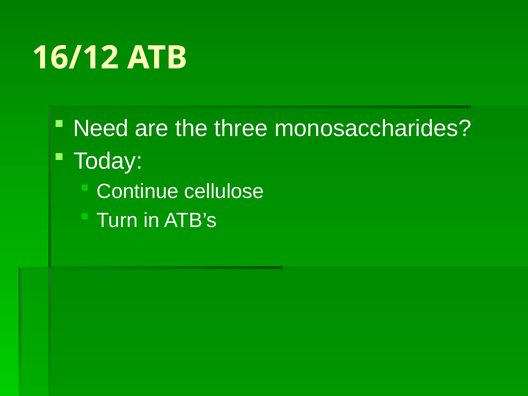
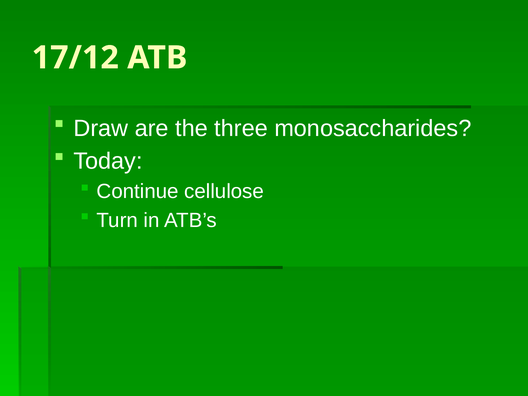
16/12: 16/12 -> 17/12 (75, 58)
Need: Need -> Draw (101, 128)
